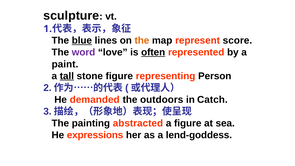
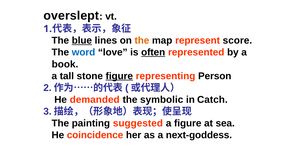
sculpture: sculpture -> overslept (71, 16)
word colour: purple -> blue (83, 52)
paint: paint -> book (65, 64)
tall underline: present -> none (67, 76)
figure underline: none -> present (119, 76)
outdoors: outdoors -> symbolic (162, 100)
abstracted: abstracted -> suggested (138, 123)
expressions: expressions -> coincidence (95, 135)
lend-goddess: lend-goddess -> next-goddess (199, 135)
